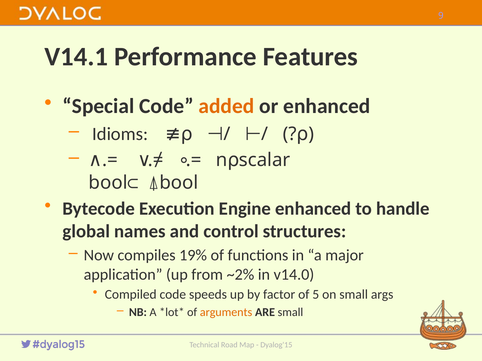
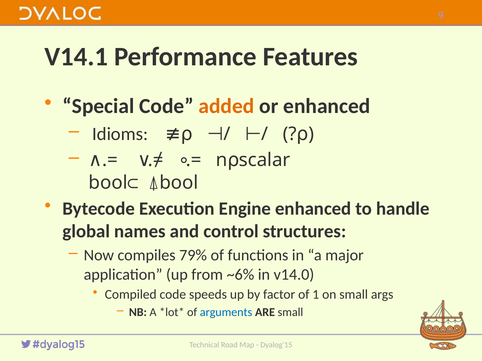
19%: 19% -> 79% (193, 255)
~2%: ~2% -> ~6% (240, 275)
5: 5 -> 1 (316, 295)
arguments colour: orange -> blue (226, 313)
